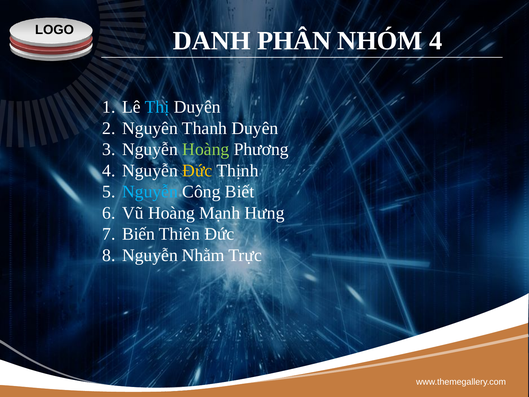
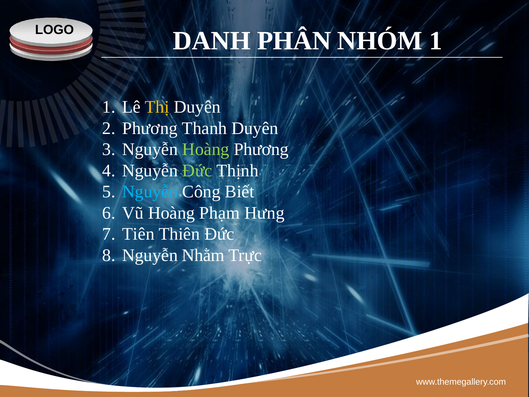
NHÓM 4: 4 -> 1 (436, 41)
Thị colour: light blue -> yellow (157, 107)
Nguyên: Nguyên -> Phương (150, 128)
Đức colour: yellow -> light green (197, 170)
Mạnh: Mạnh -> Phạm (220, 213)
Biến: Biến -> Tiên (138, 234)
